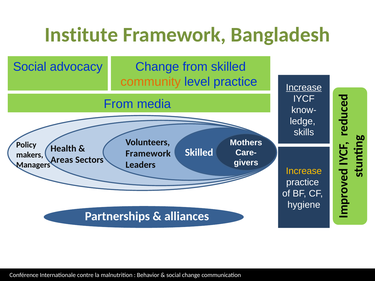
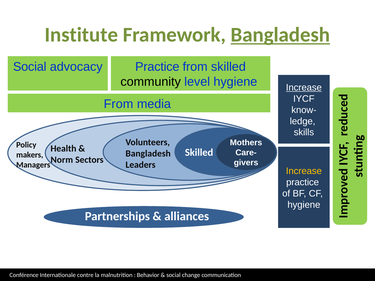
Bangladesh underline: none -> present (280, 35)
Change: Change -> Practice (157, 67)
community colour: orange -> black (151, 82)
level practice: practice -> hygiene (235, 82)
Framework: Framework -> Bangladesh (148, 154)
Areas: Areas -> Norm (62, 160)
